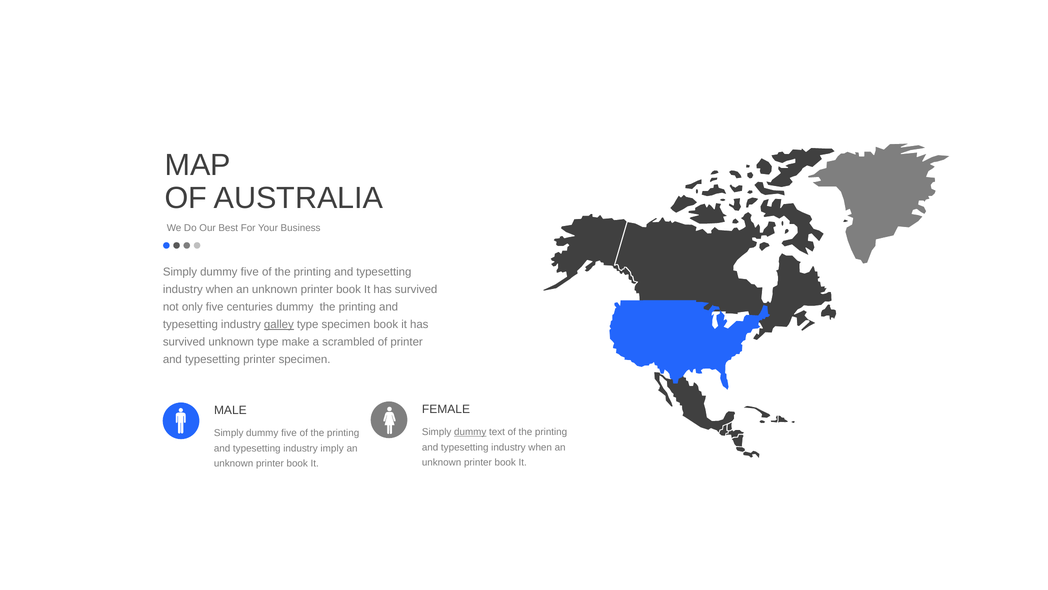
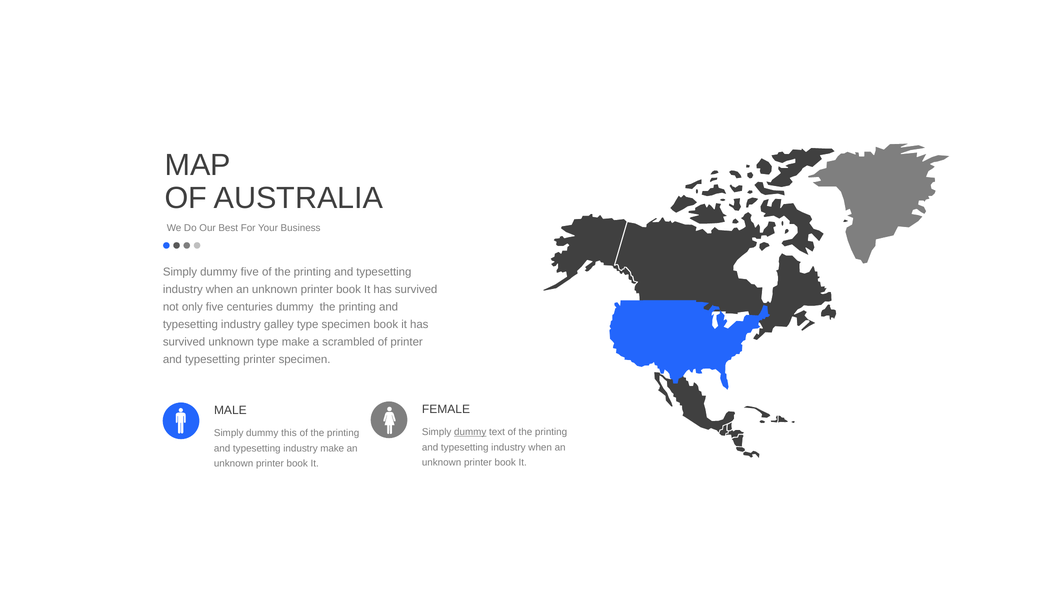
galley underline: present -> none (279, 324)
five: five -> this (289, 433)
industry imply: imply -> make (332, 448)
